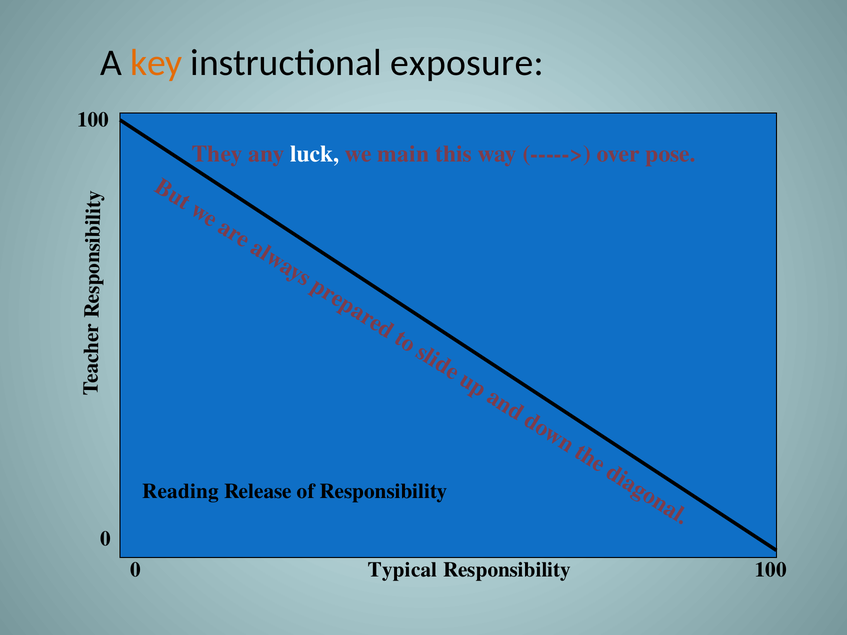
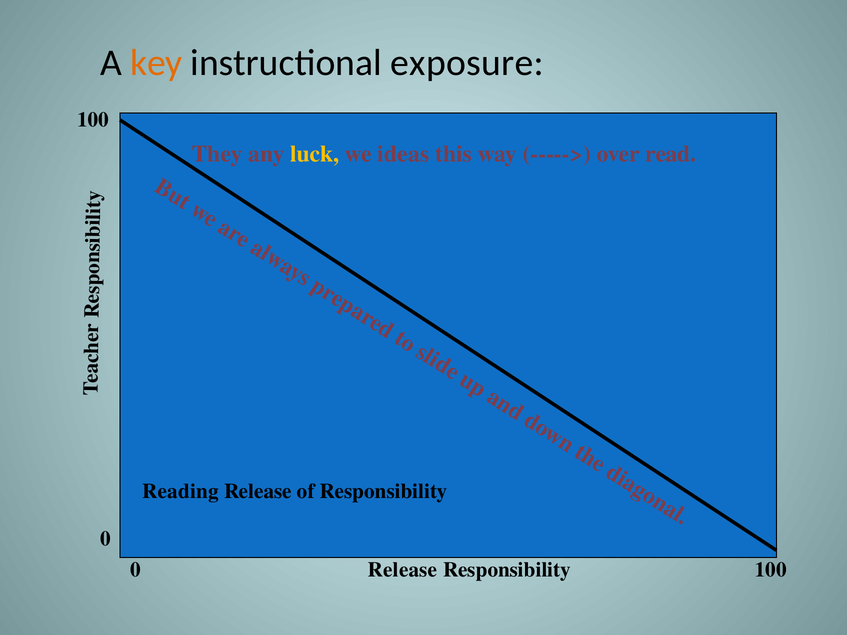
luck colour: white -> yellow (315, 154)
main: main -> ideas (403, 154)
pose: pose -> read (671, 154)
Typical: Typical -> Release (403, 570)
